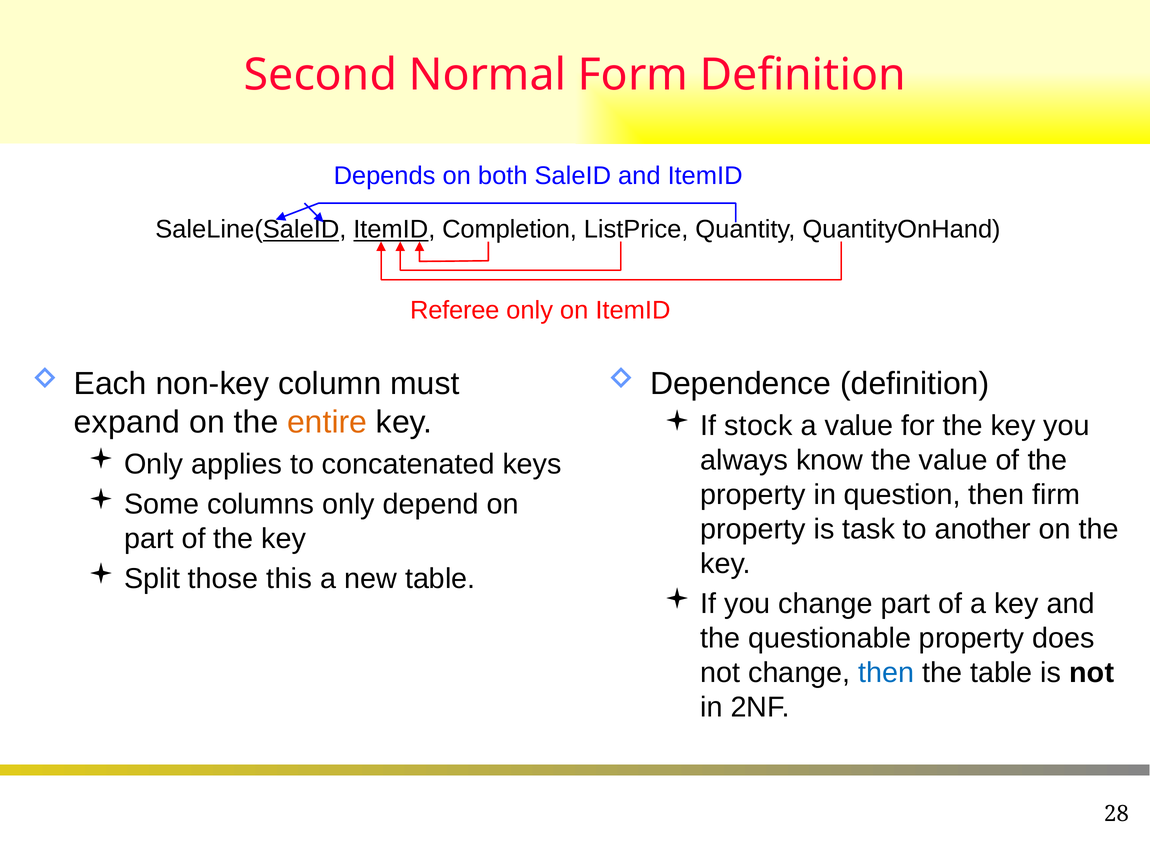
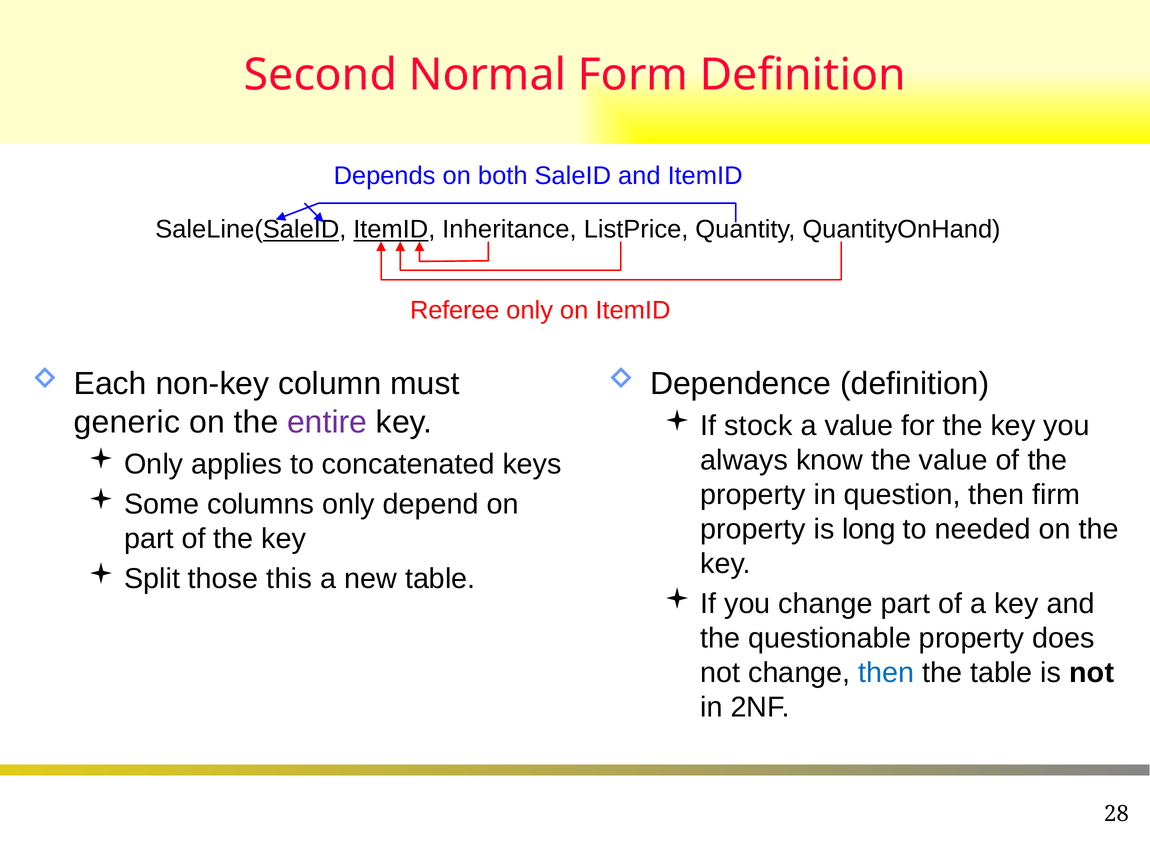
Completion: Completion -> Inheritance (509, 229)
expand: expand -> generic (127, 422)
entire colour: orange -> purple (327, 422)
task: task -> long (869, 529)
another: another -> needed (983, 529)
